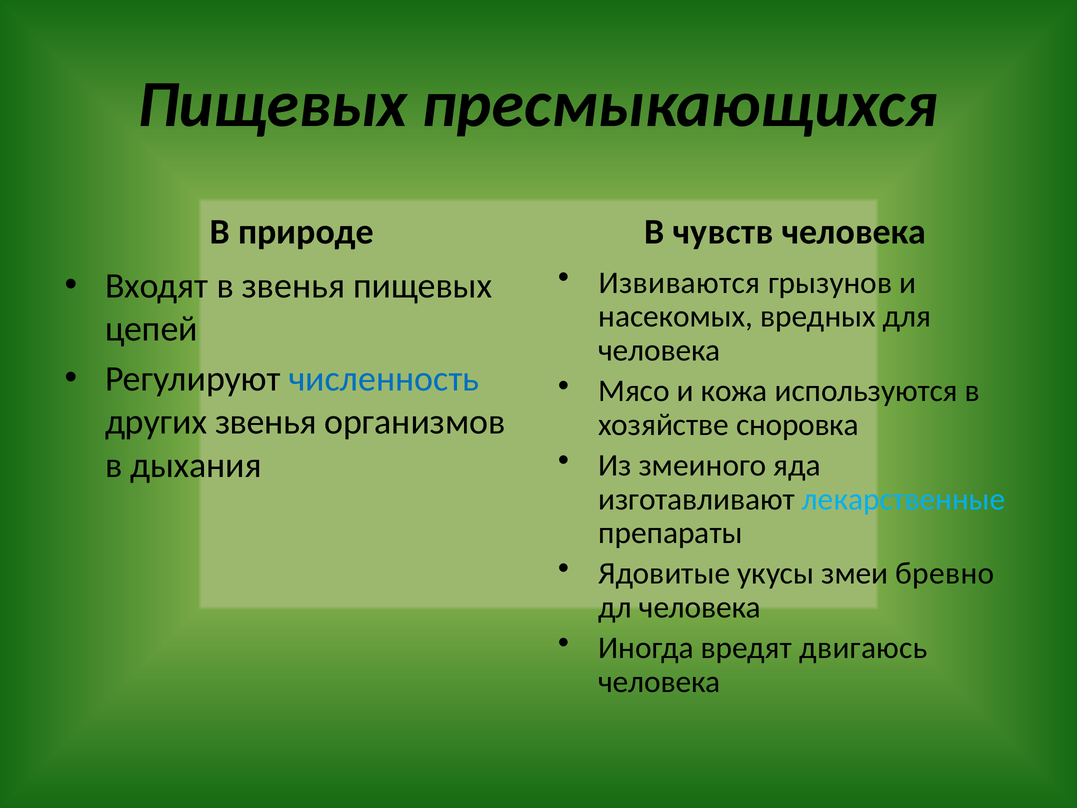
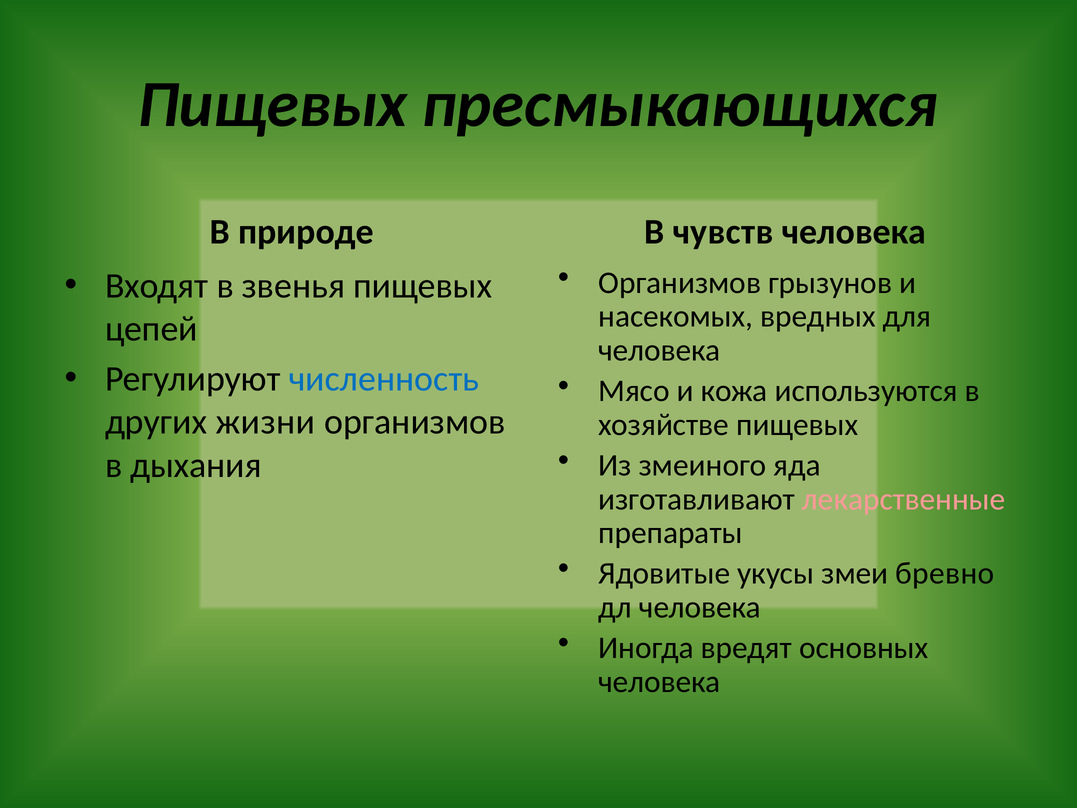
Извиваются: Извиваются -> Организмов (680, 283)
других звенья: звенья -> жизни (265, 422)
хозяйстве сноровка: сноровка -> пищевых (797, 425)
лекарственные colour: light blue -> pink (904, 499)
двигаюсь: двигаюсь -> основных (864, 648)
